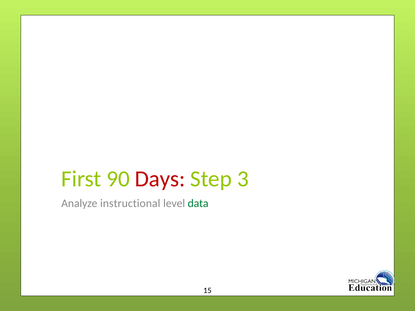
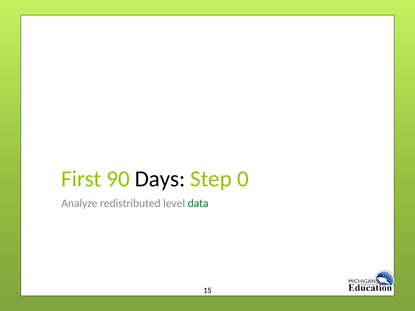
Days colour: red -> black (160, 179)
3: 3 -> 0 (243, 179)
instructional: instructional -> redistributed (130, 203)
